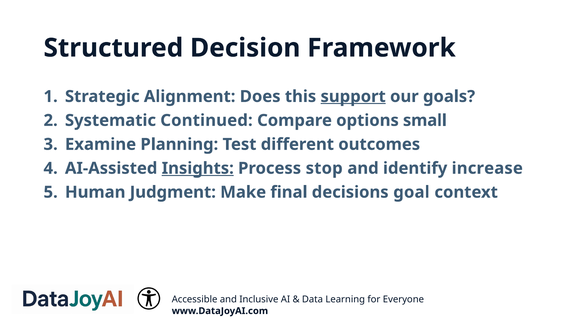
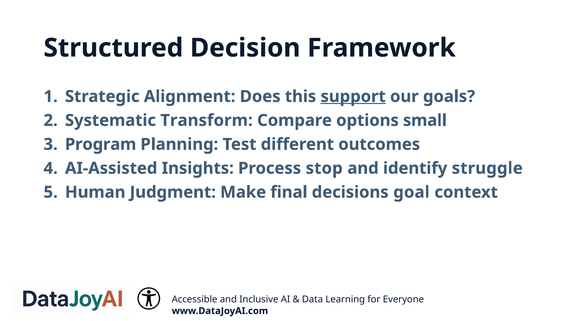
Continued: Continued -> Transform (206, 120)
Examine: Examine -> Program (101, 144)
Insights underline: present -> none (198, 168)
increase: increase -> struggle (487, 168)
